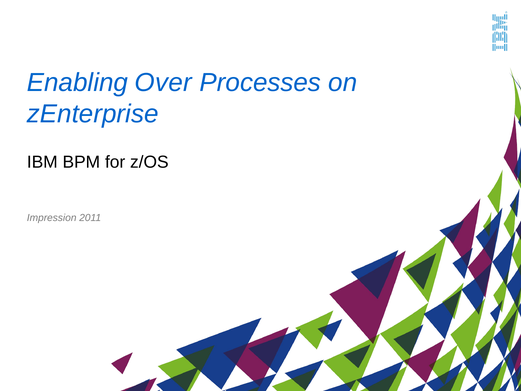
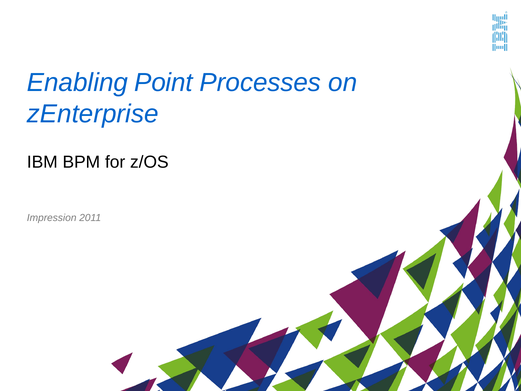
Over: Over -> Point (163, 83)
